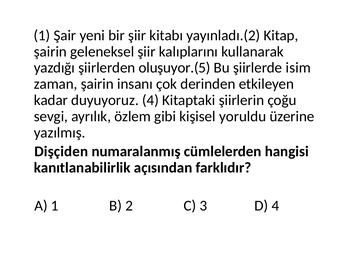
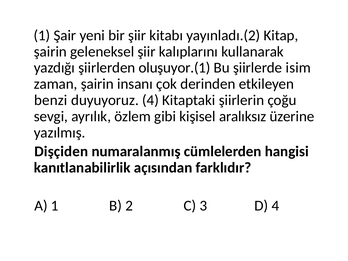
oluşuyor.(5: oluşuyor.(5 -> oluşuyor.(1 (175, 68)
kadar: kadar -> benzi (51, 100)
yoruldu: yoruldu -> aralıksız (243, 116)
